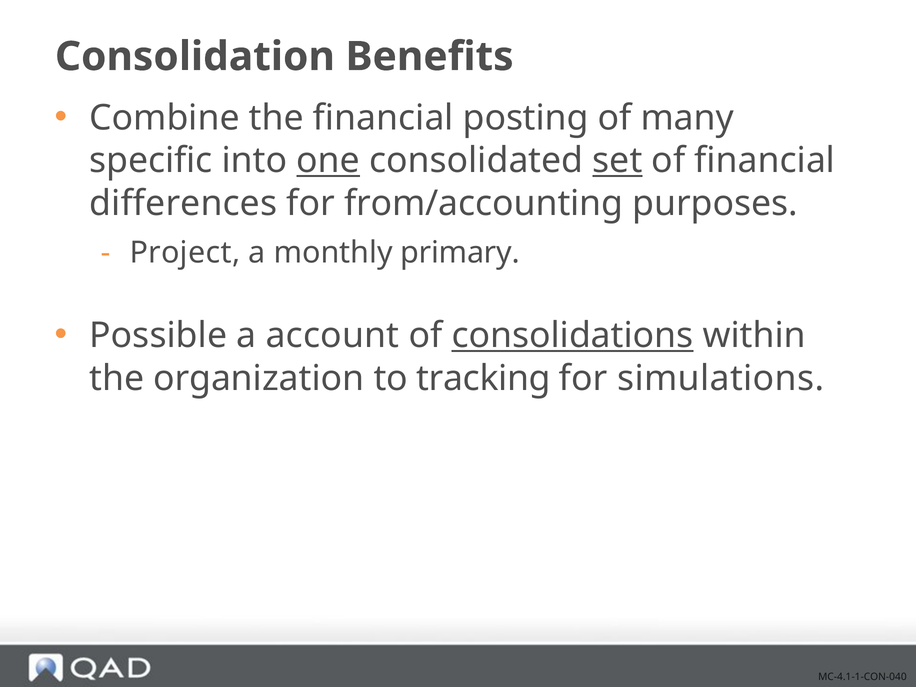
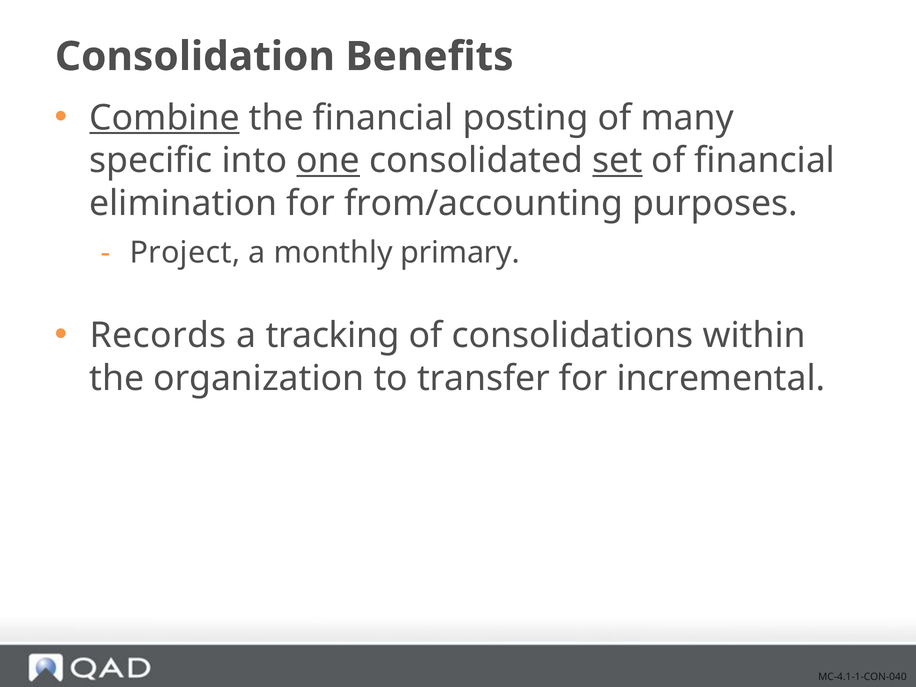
Combine underline: none -> present (165, 118)
differences: differences -> elimination (183, 203)
Possible: Possible -> Records (158, 336)
account: account -> tracking (333, 336)
consolidations underline: present -> none (573, 336)
tracking: tracking -> transfer (484, 378)
simulations: simulations -> incremental (721, 378)
